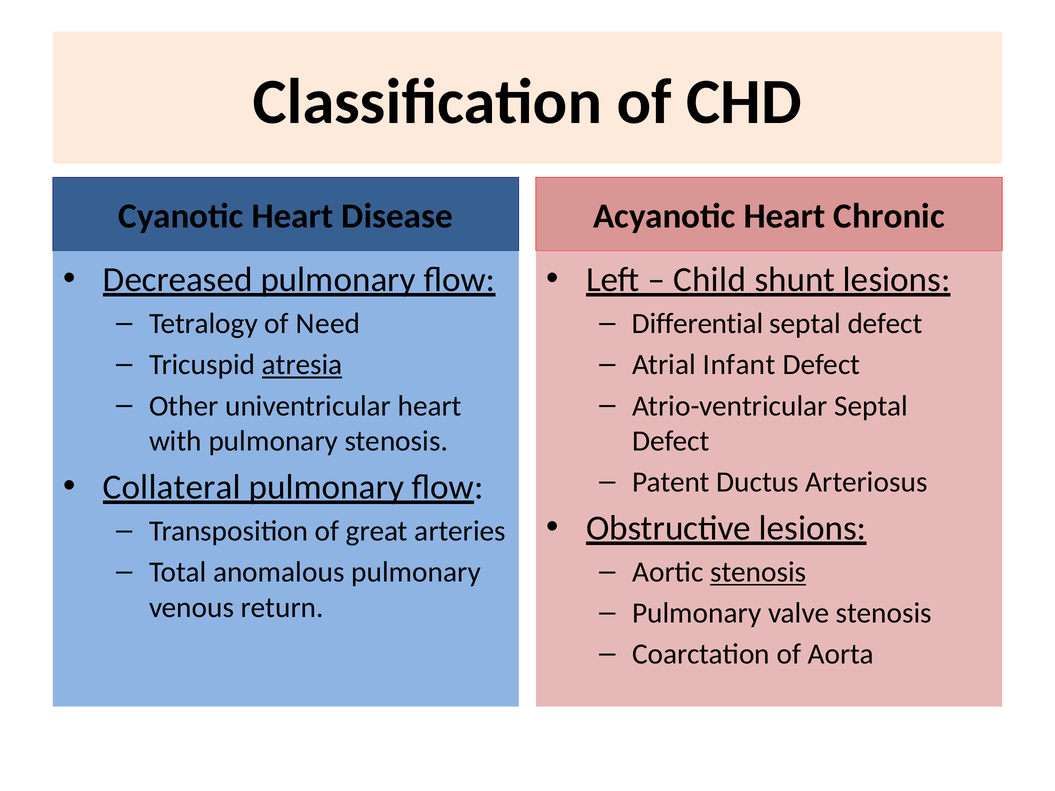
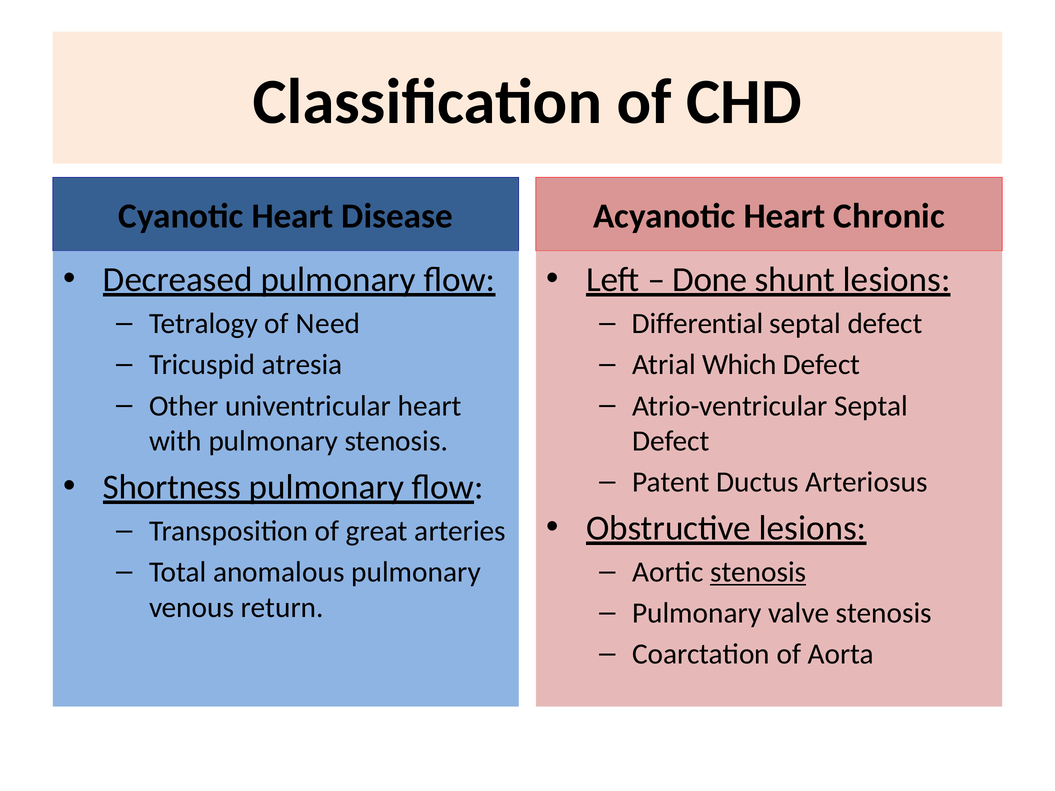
Child: Child -> Done (710, 280)
atresia underline: present -> none (302, 365)
Infant: Infant -> Which (739, 365)
Collateral: Collateral -> Shortness (172, 487)
